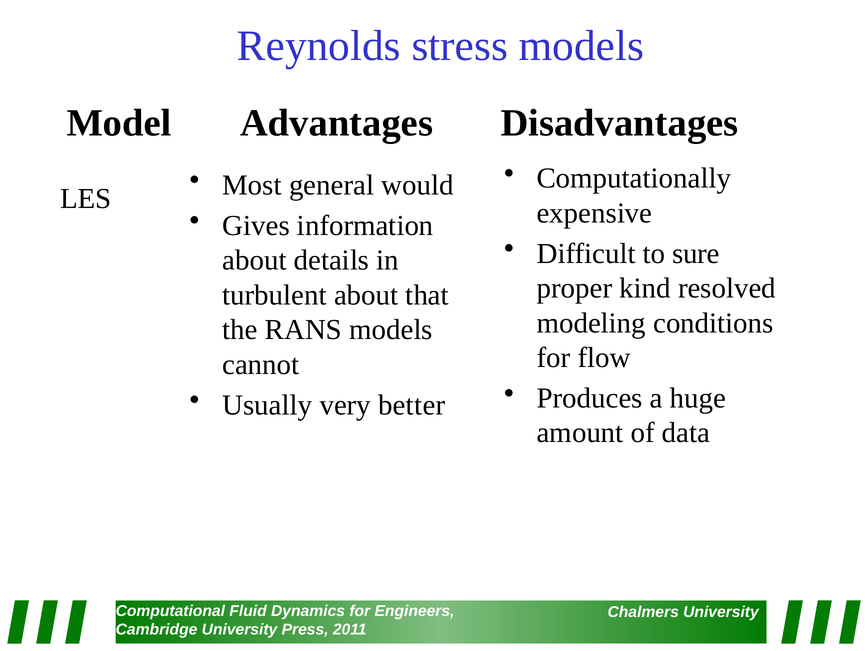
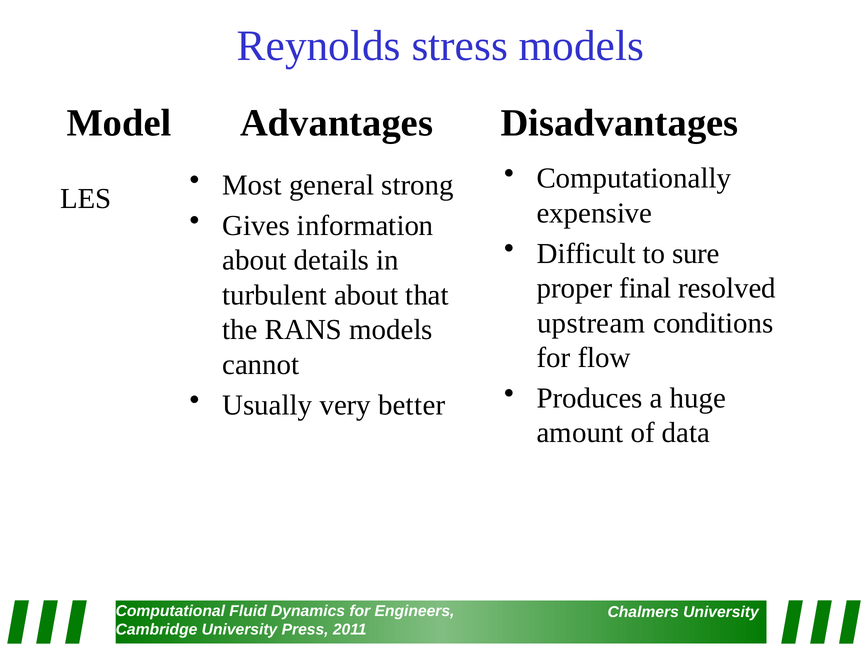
would: would -> strong (417, 185)
kind: kind -> final (645, 288)
modeling: modeling -> upstream (591, 323)
